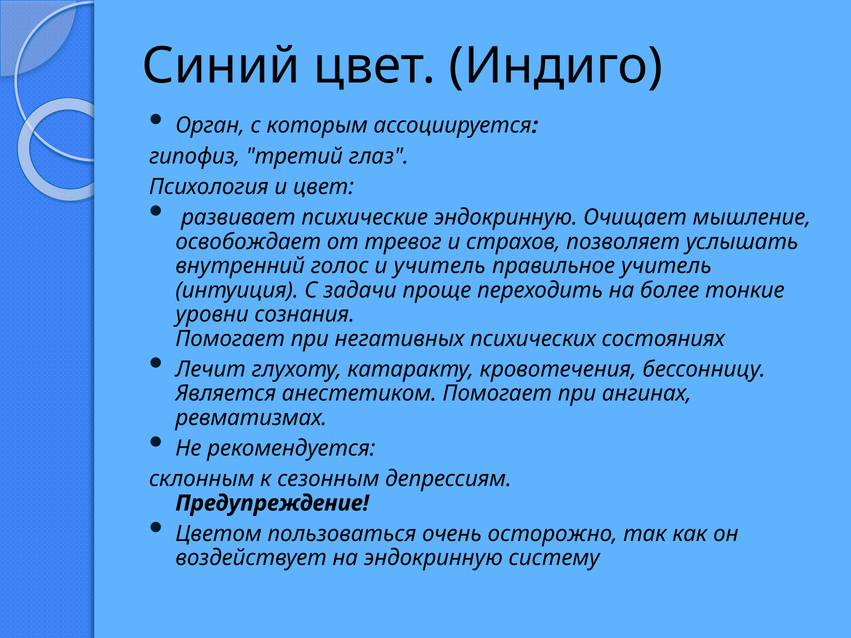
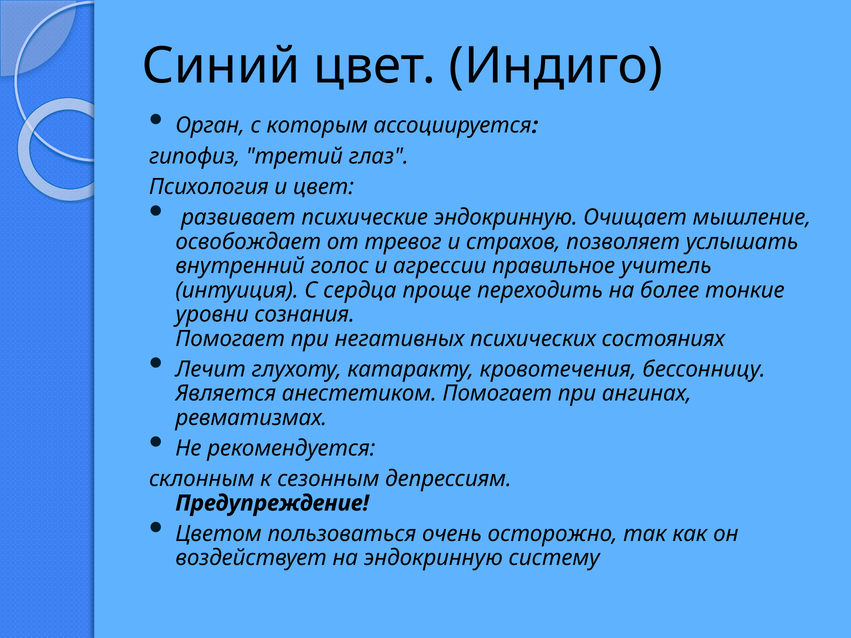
и учитель: учитель -> агрессии (440, 266)
задачи: задачи -> сердца (360, 290)
